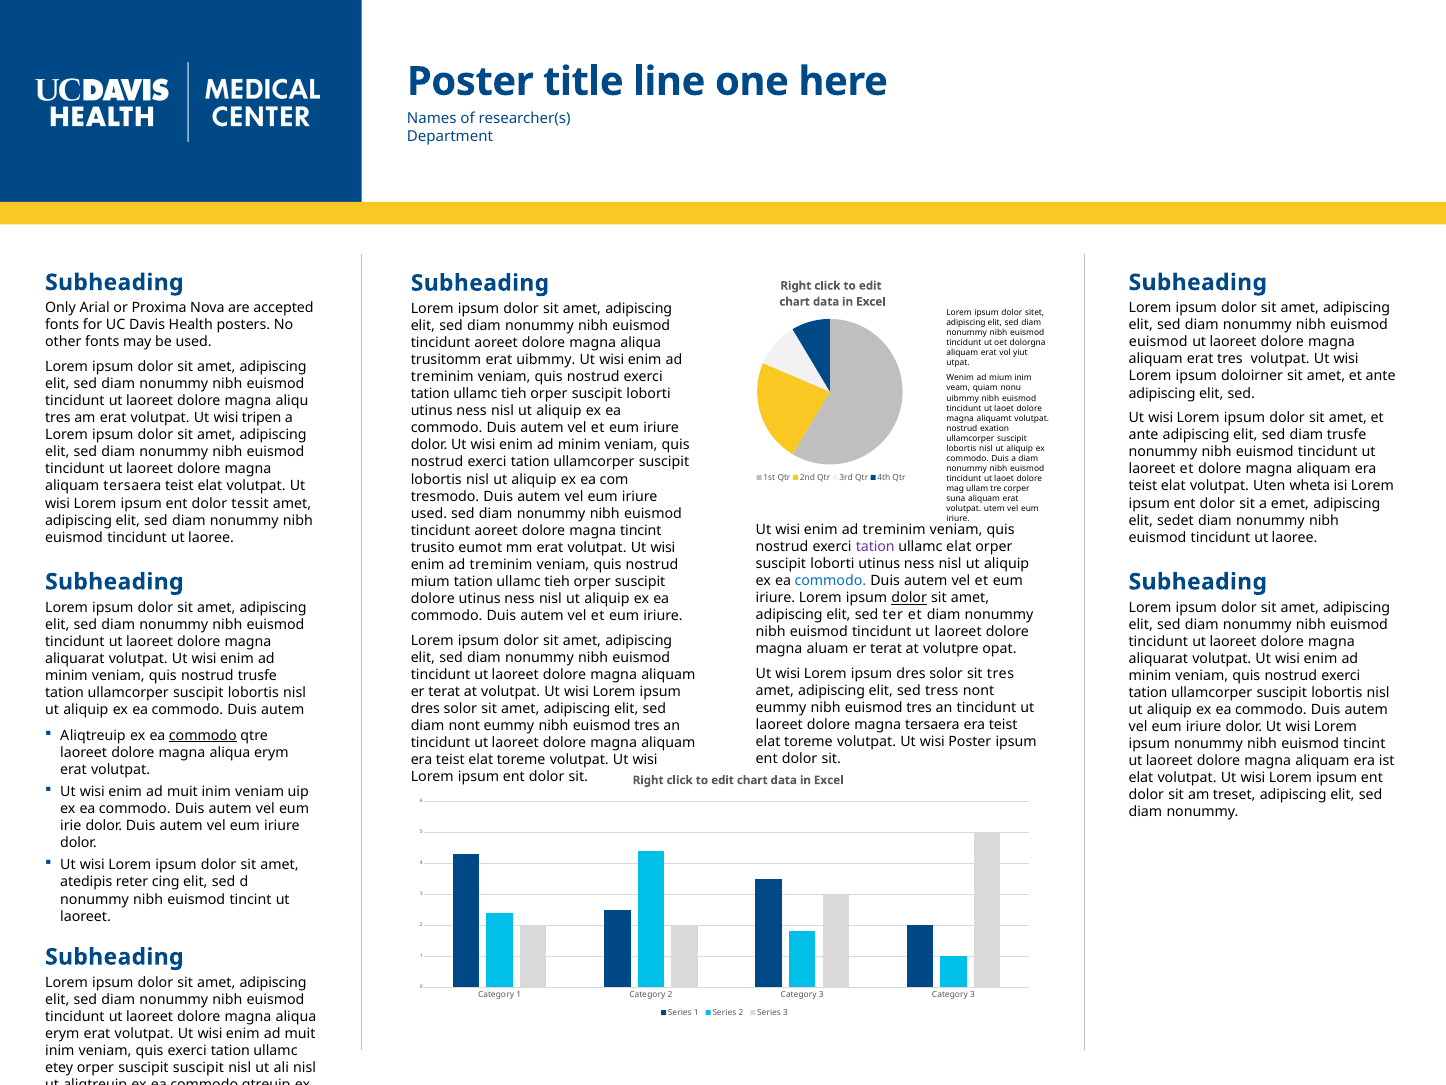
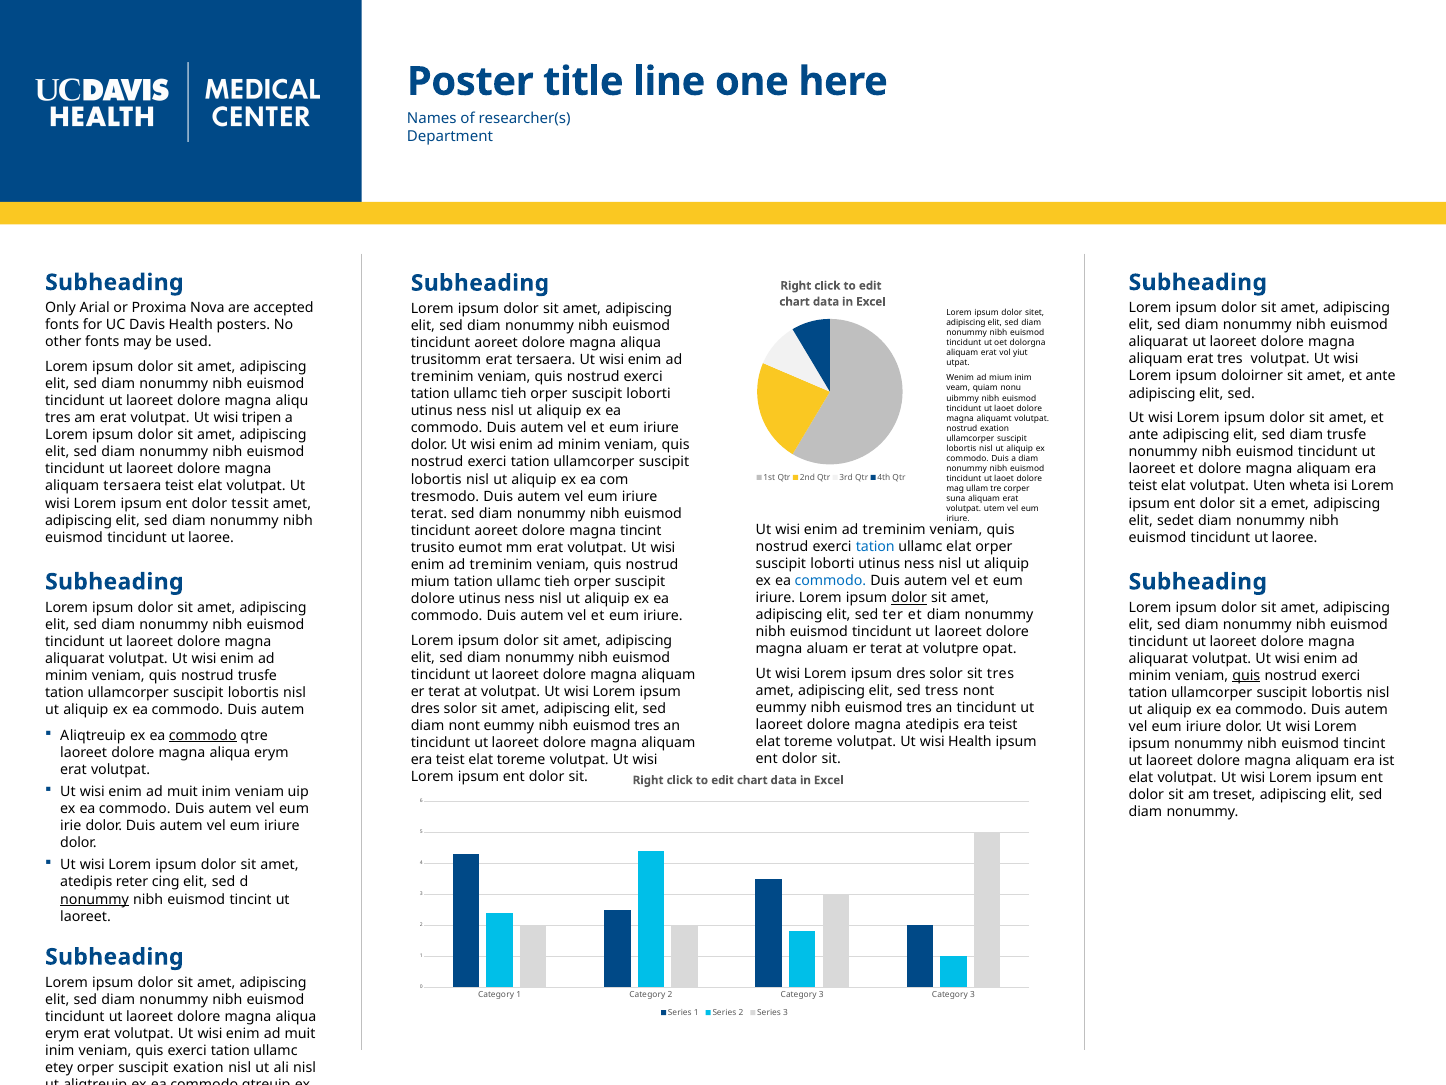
euismod: euismod -> aliquarat (1158, 342)
erat uibmmy: uibmmy -> tersaera (546, 360)
used: used -> terat (429, 513)
tation colour: purple -> blue (875, 547)
quis underline: none -> present (1246, 675)
magna tersaera: tersaera -> atedipis (932, 725)
wisi Poster: Poster -> Health (970, 742)
nonummy underline: none -> present (95, 899)
suscipit suscipit: suscipit -> exation (198, 1067)
